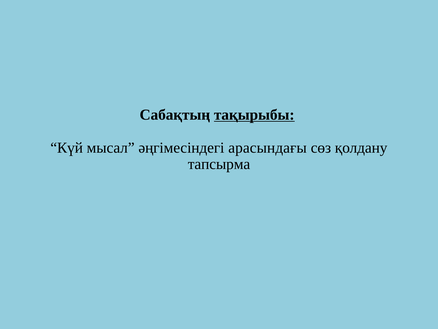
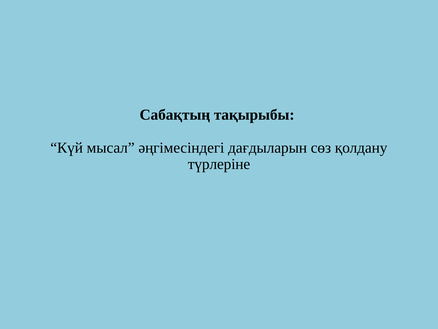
тақырыбы underline: present -> none (254, 115)
арасындағы: арасындағы -> дағдыларын (268, 147)
тапсырма: тапсырма -> түрлеріне (219, 164)
